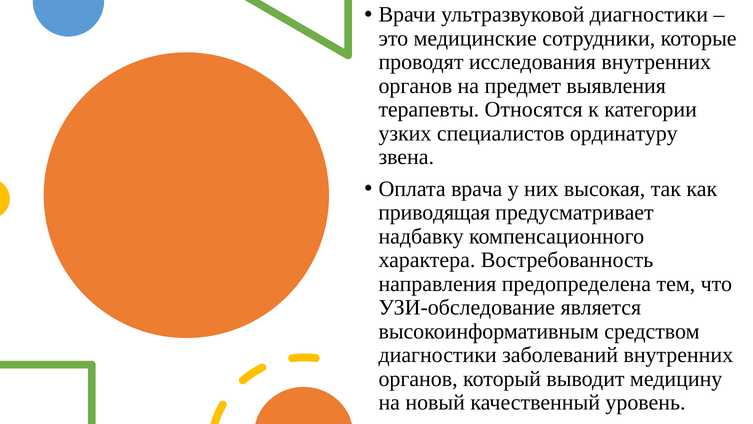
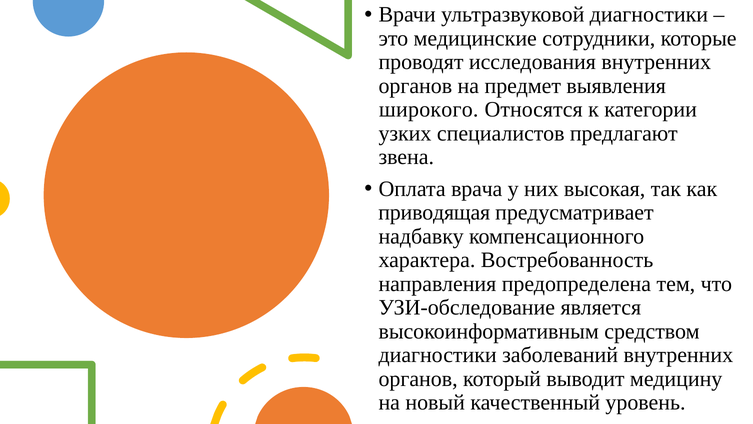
терапевты: терапевты -> широкого (429, 110)
ординатуру: ординатуру -> предлагают (624, 133)
